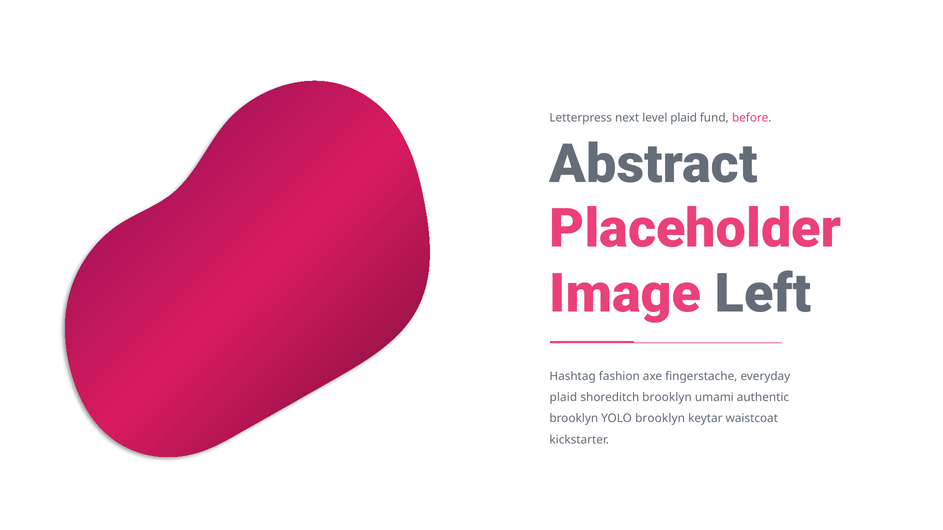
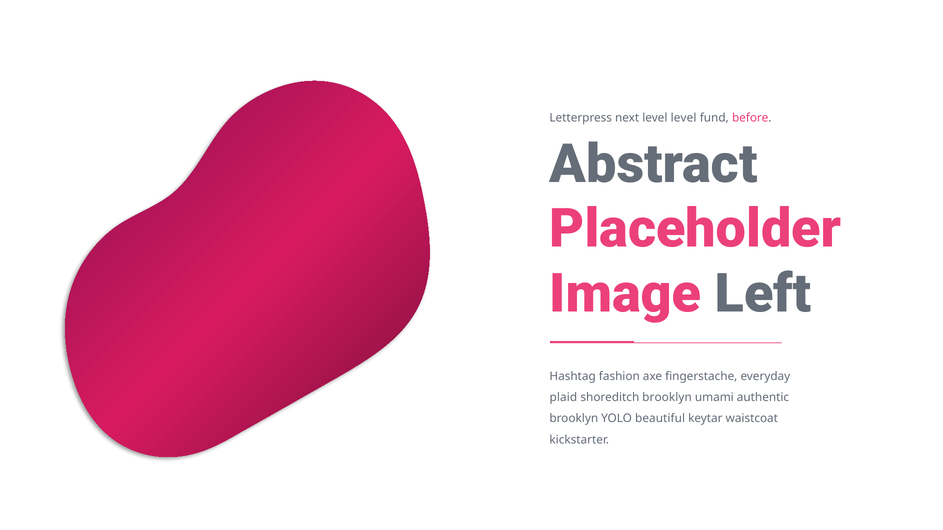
level plaid: plaid -> level (684, 118)
YOLO brooklyn: brooklyn -> beautiful (660, 419)
